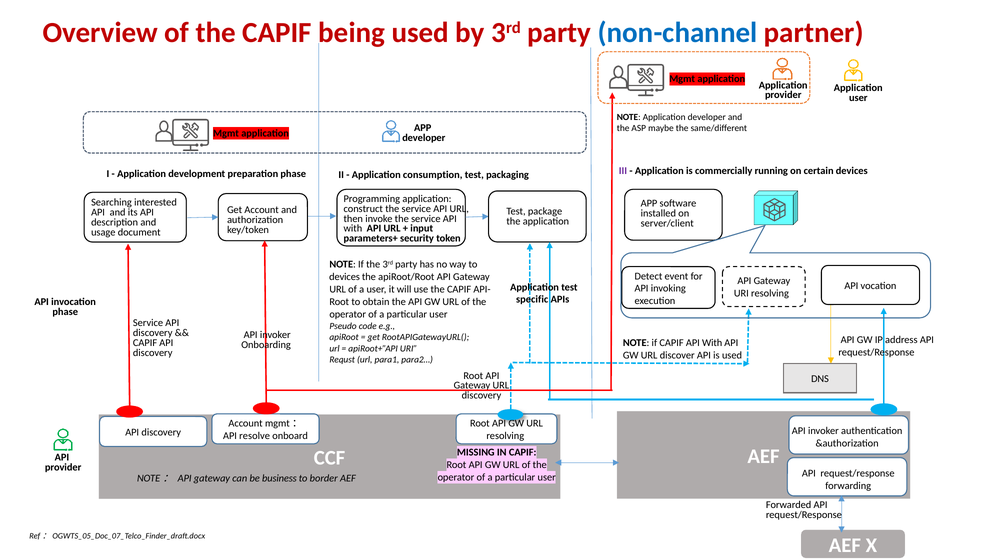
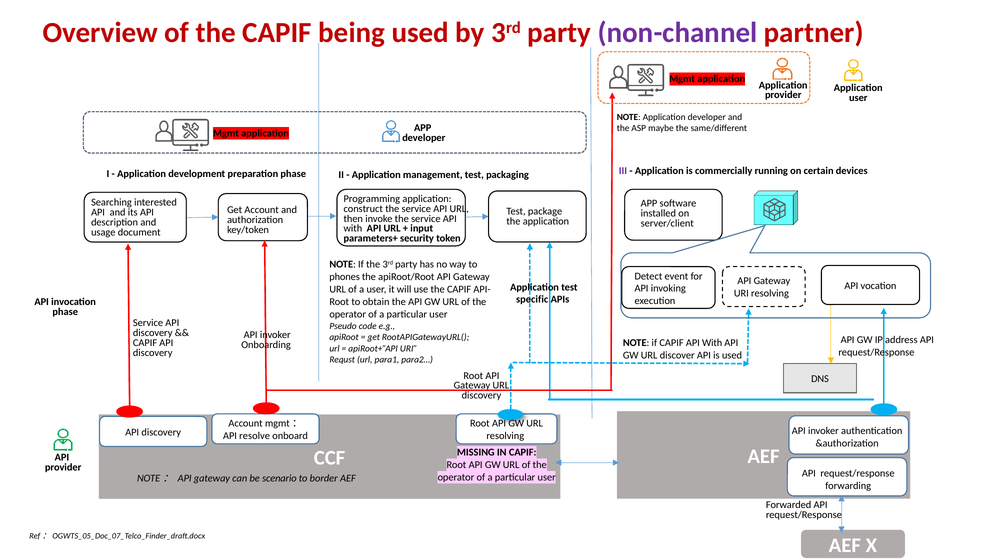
non-channel colour: blue -> purple (678, 32)
consumption: consumption -> management (433, 175)
devices: devices -> phones (345, 277)
business: business -> scenario (279, 478)
